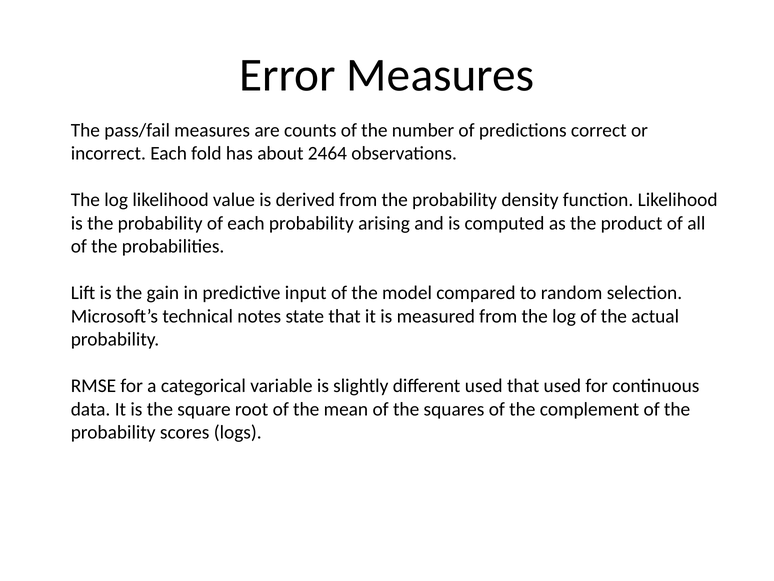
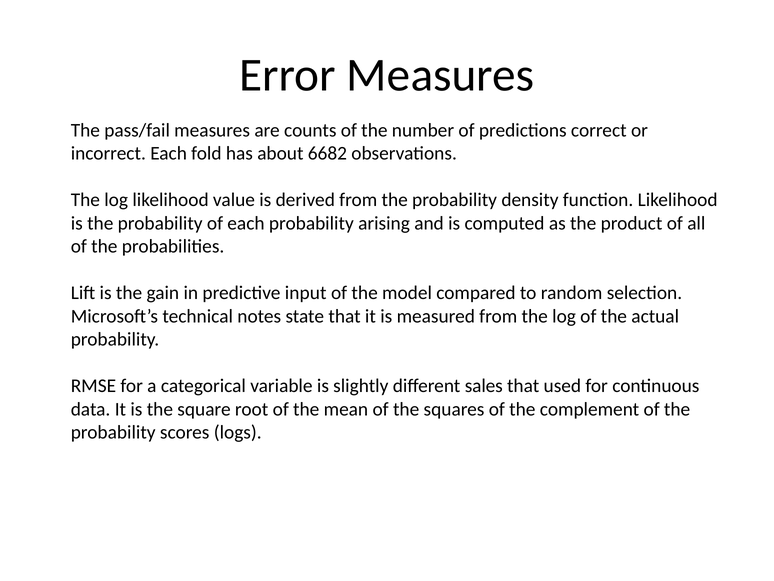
2464: 2464 -> 6682 (327, 153)
different used: used -> sales (484, 386)
